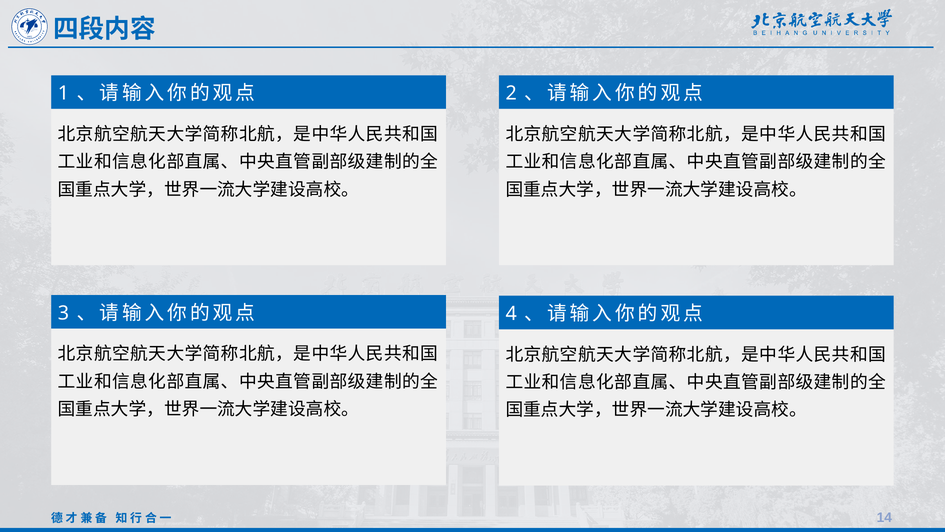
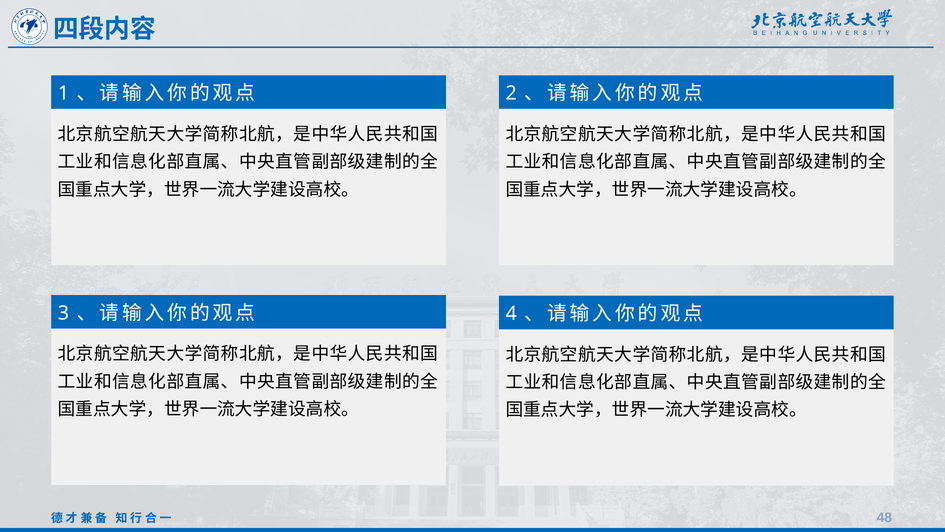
14: 14 -> 48 (884, 517)
